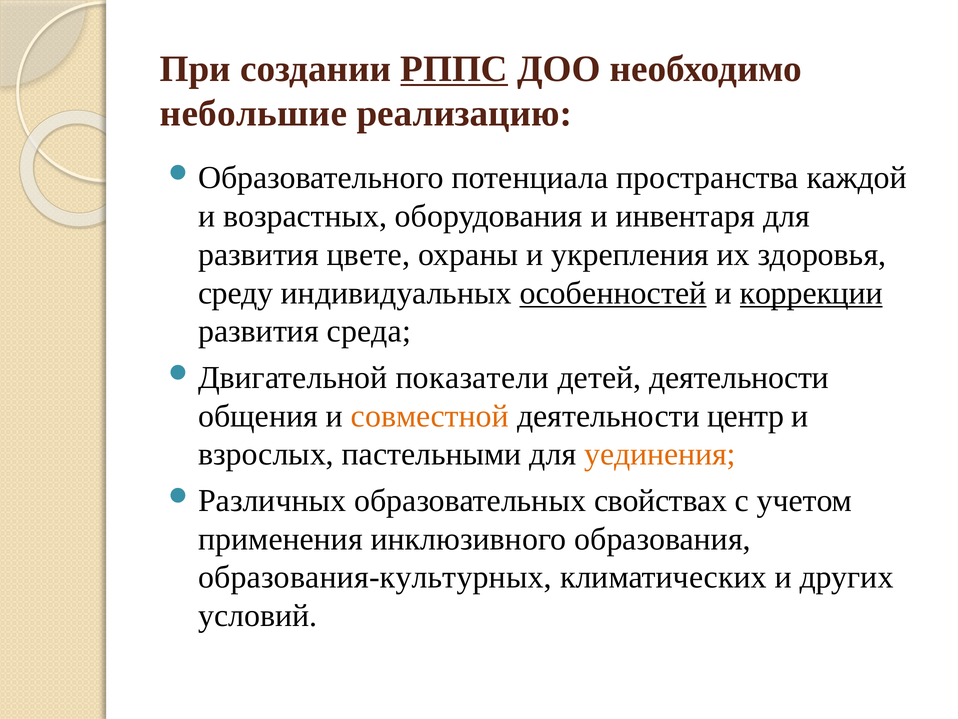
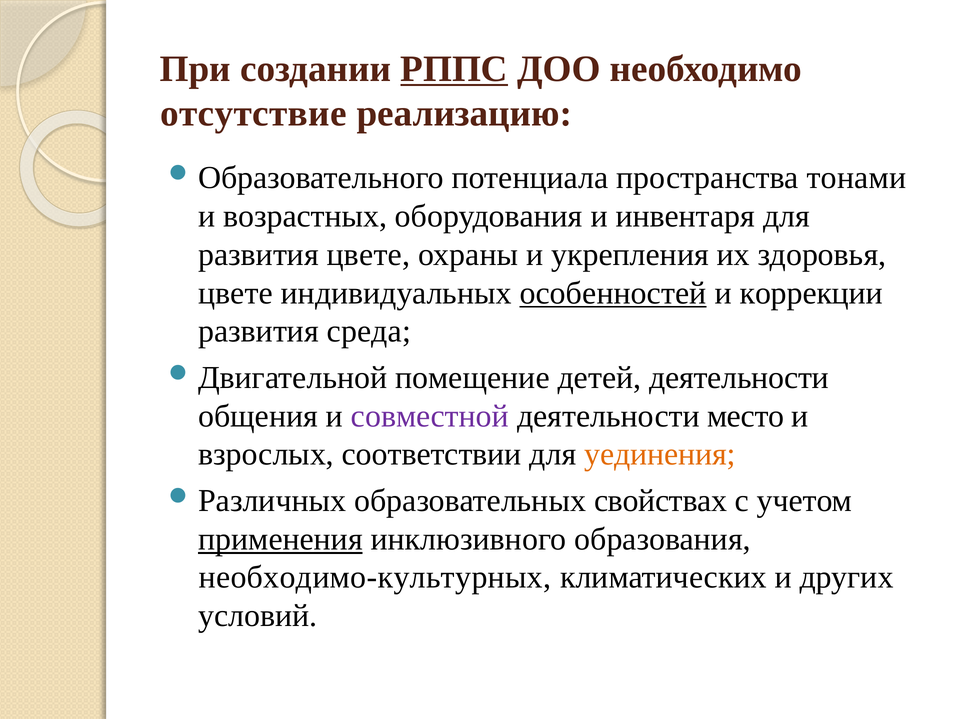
небольшие: небольшие -> отсутствие (253, 114)
каждой: каждой -> тонами (857, 178)
среду: среду -> цвете (235, 293)
коррекции underline: present -> none (811, 293)
показатели: показатели -> помещение (472, 377)
совместной colour: orange -> purple (430, 416)
центр: центр -> место (746, 416)
пастельными: пастельными -> соответствии (432, 454)
применения underline: none -> present (280, 539)
образования-культурных: образования-культурных -> необходимо-культурных (375, 577)
